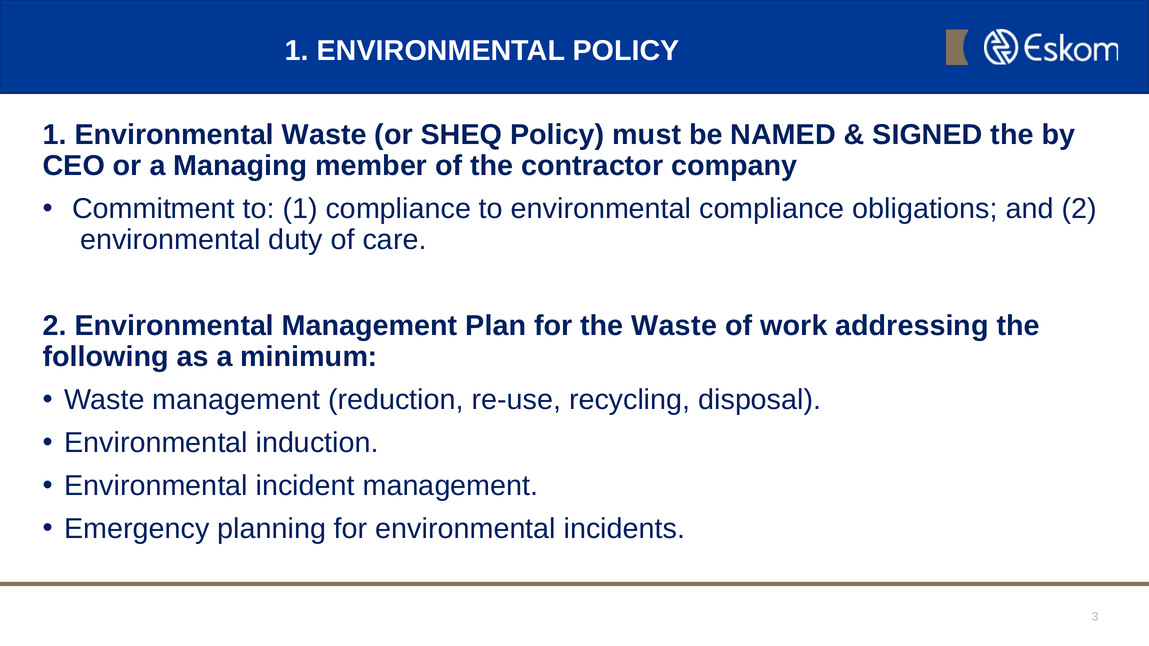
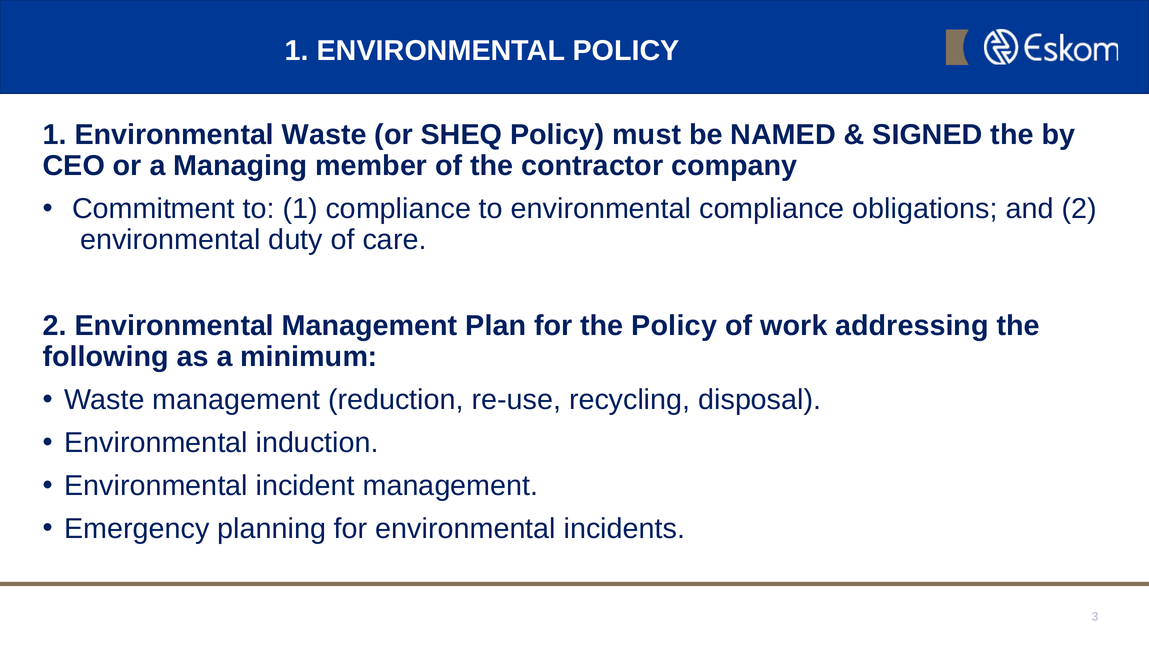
the Waste: Waste -> Policy (674, 326)
